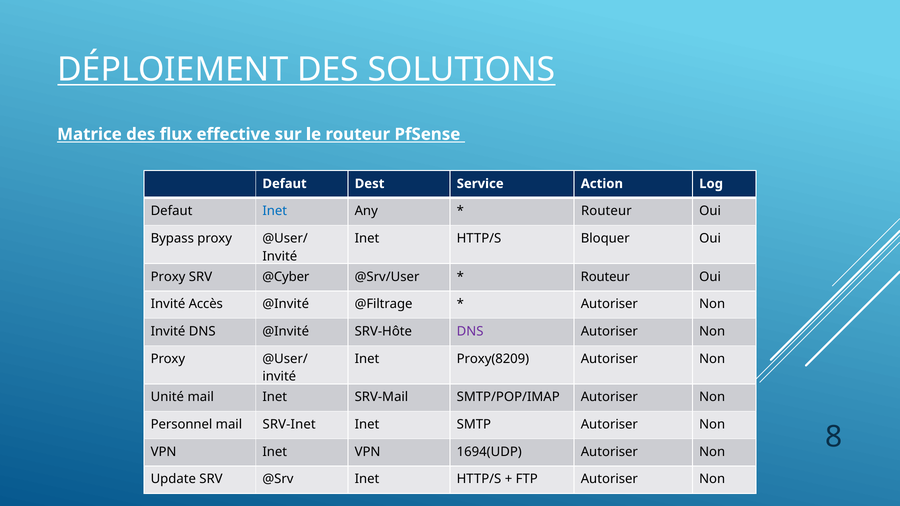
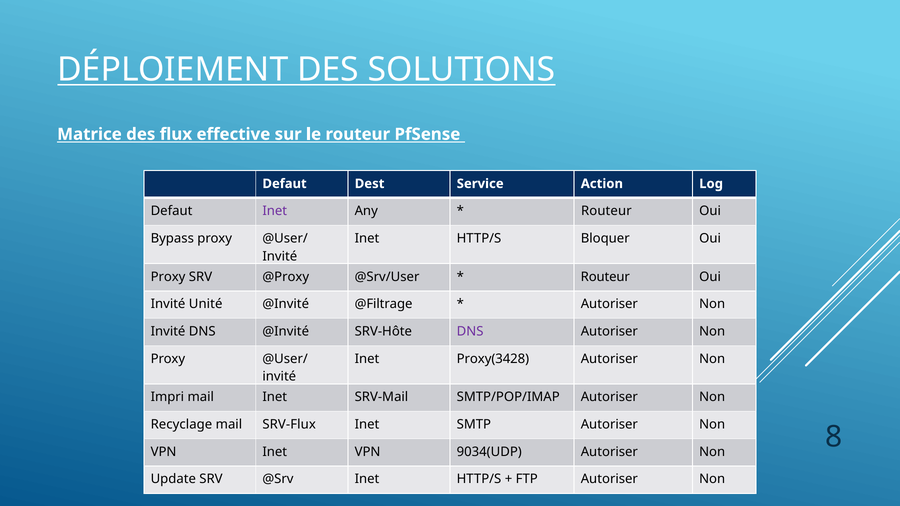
Inet colour: blue -> purple (275, 211)
@Cyber: @Cyber -> @Proxy (286, 277)
Accès: Accès -> Unité (206, 304)
Proxy(8209: Proxy(8209 -> Proxy(3428 (493, 359)
Unité: Unité -> Impri (167, 397)
Personnel: Personnel -> Recyclage (181, 425)
SRV-Inet: SRV-Inet -> SRV-Flux (289, 425)
1694(UDP: 1694(UDP -> 9034(UDP (489, 452)
